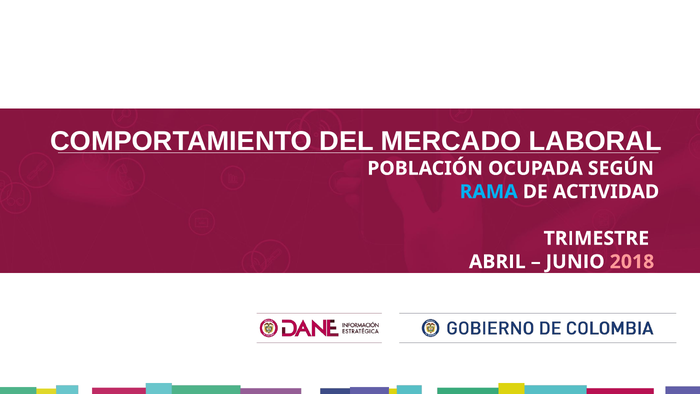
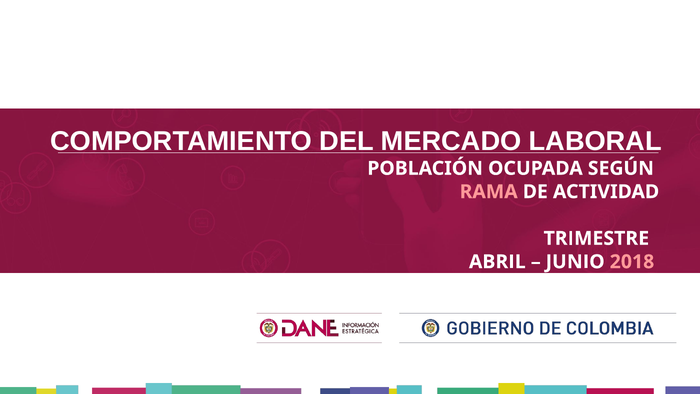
RAMA colour: light blue -> pink (489, 192)
